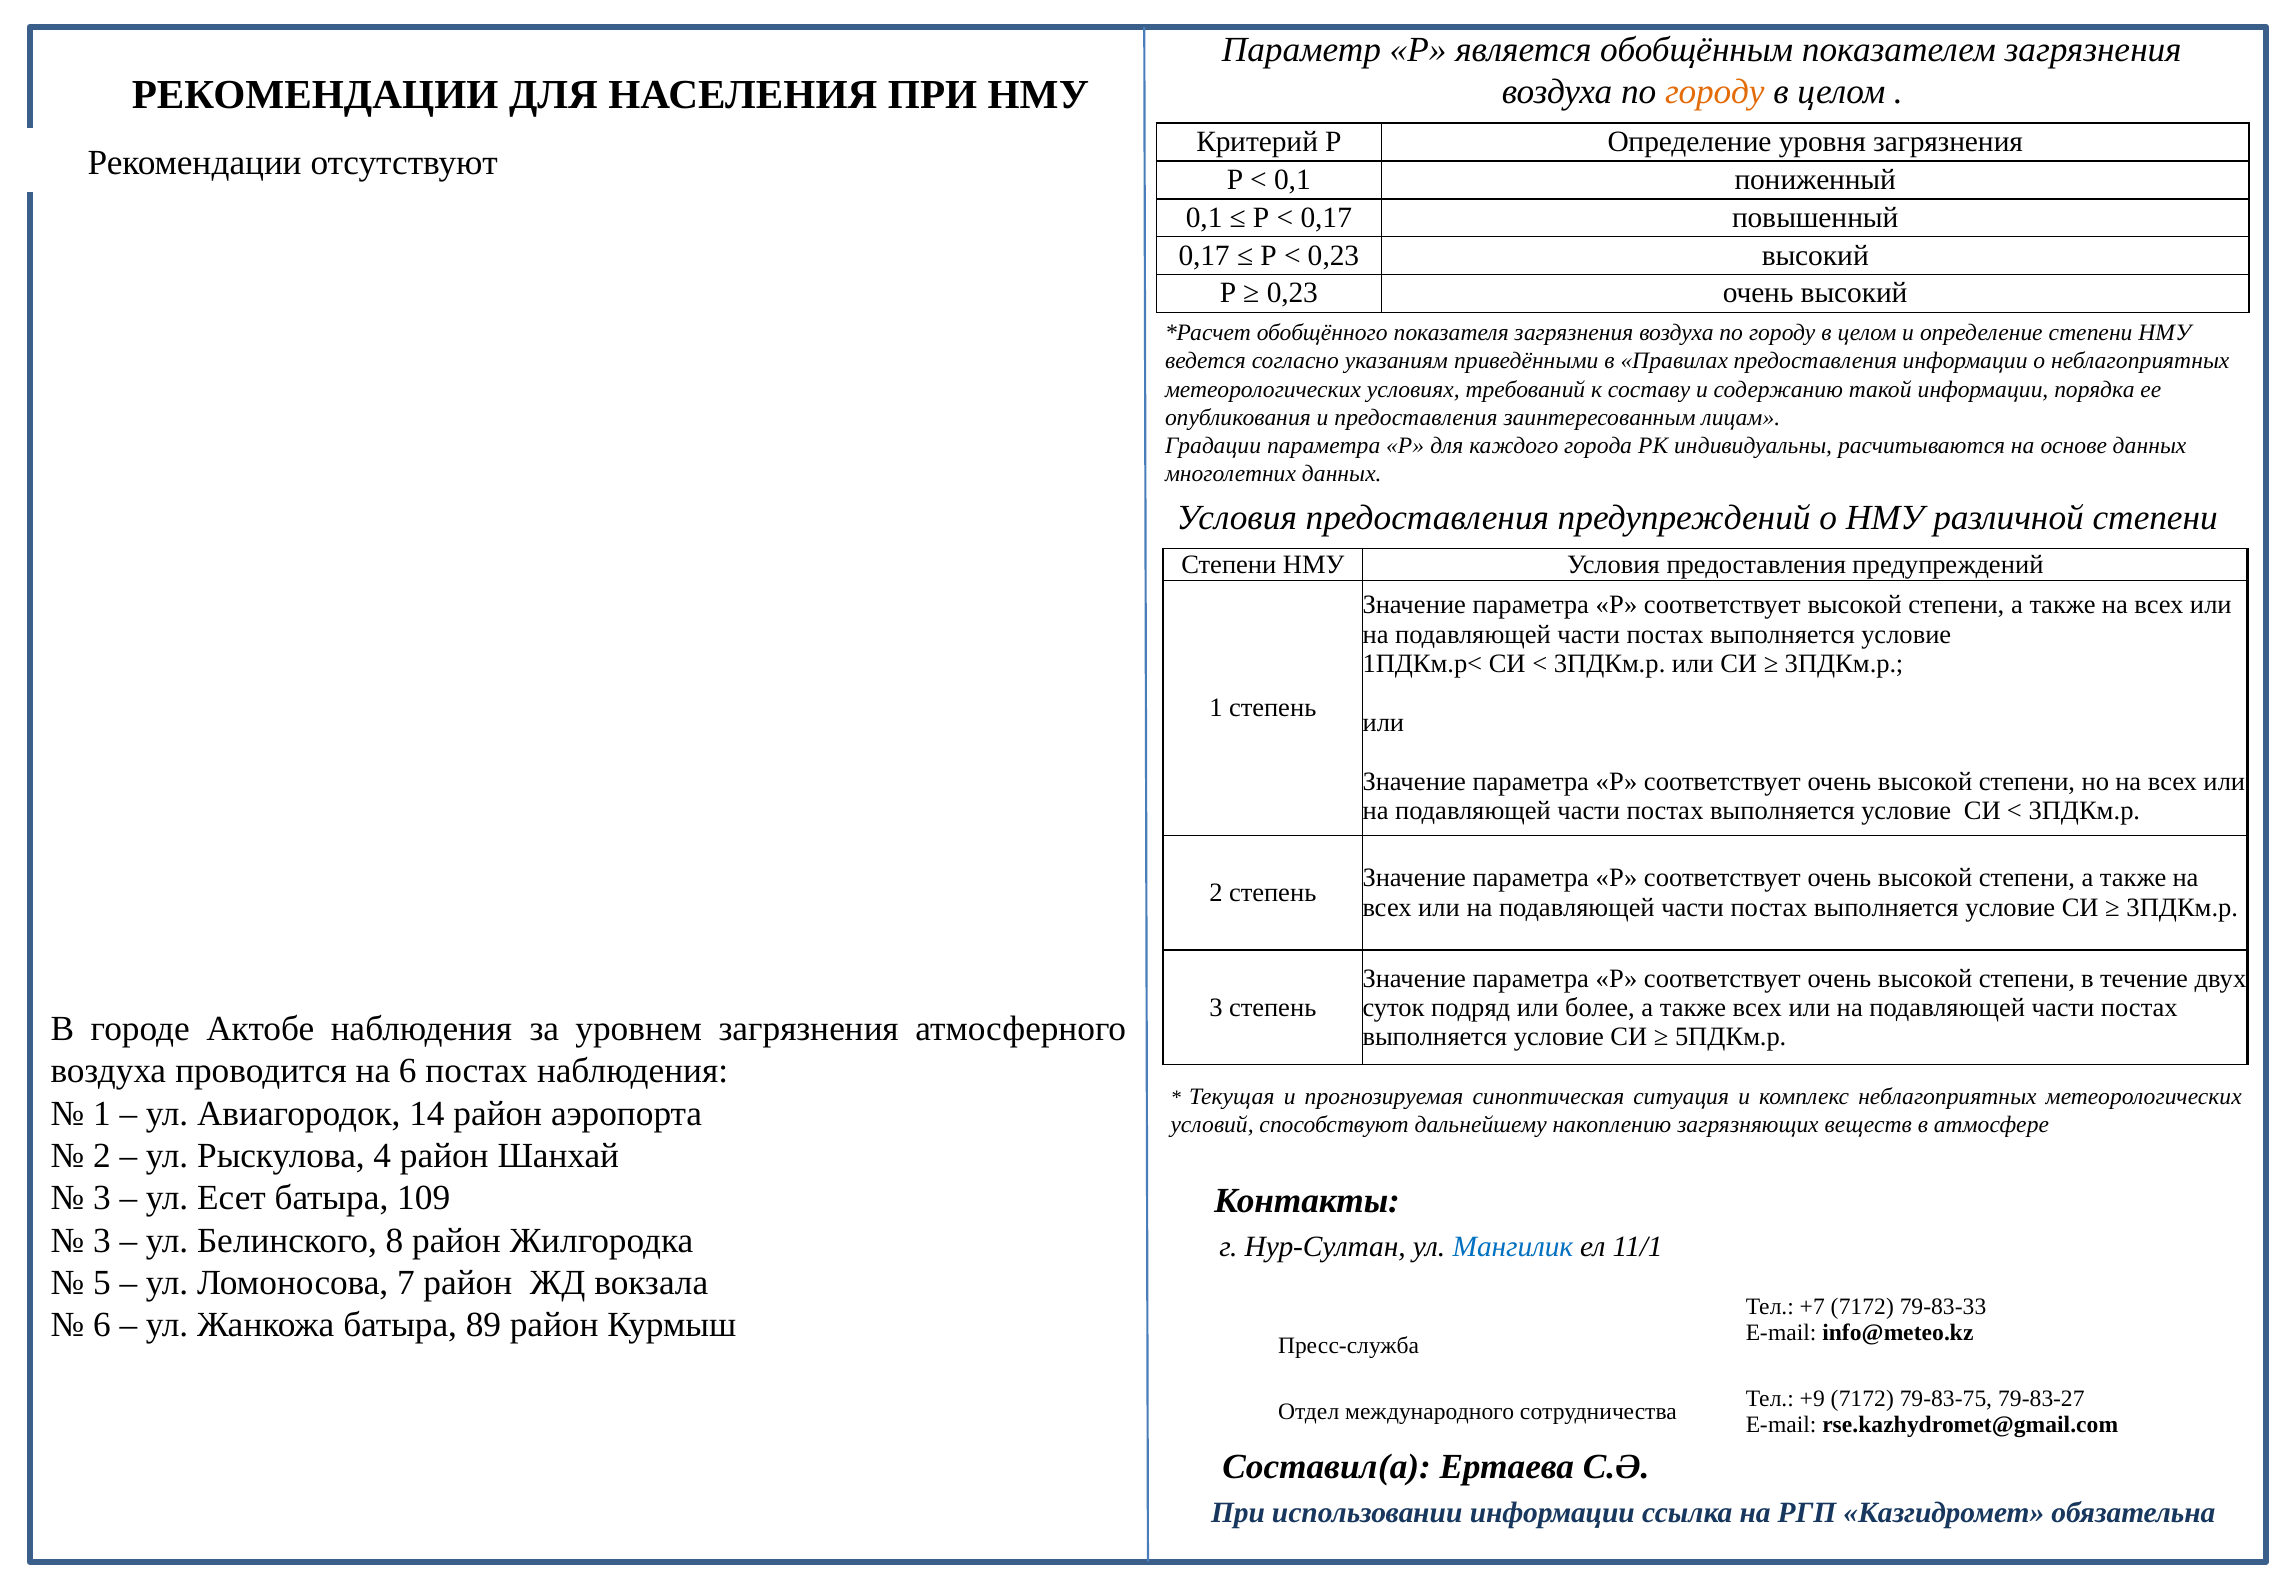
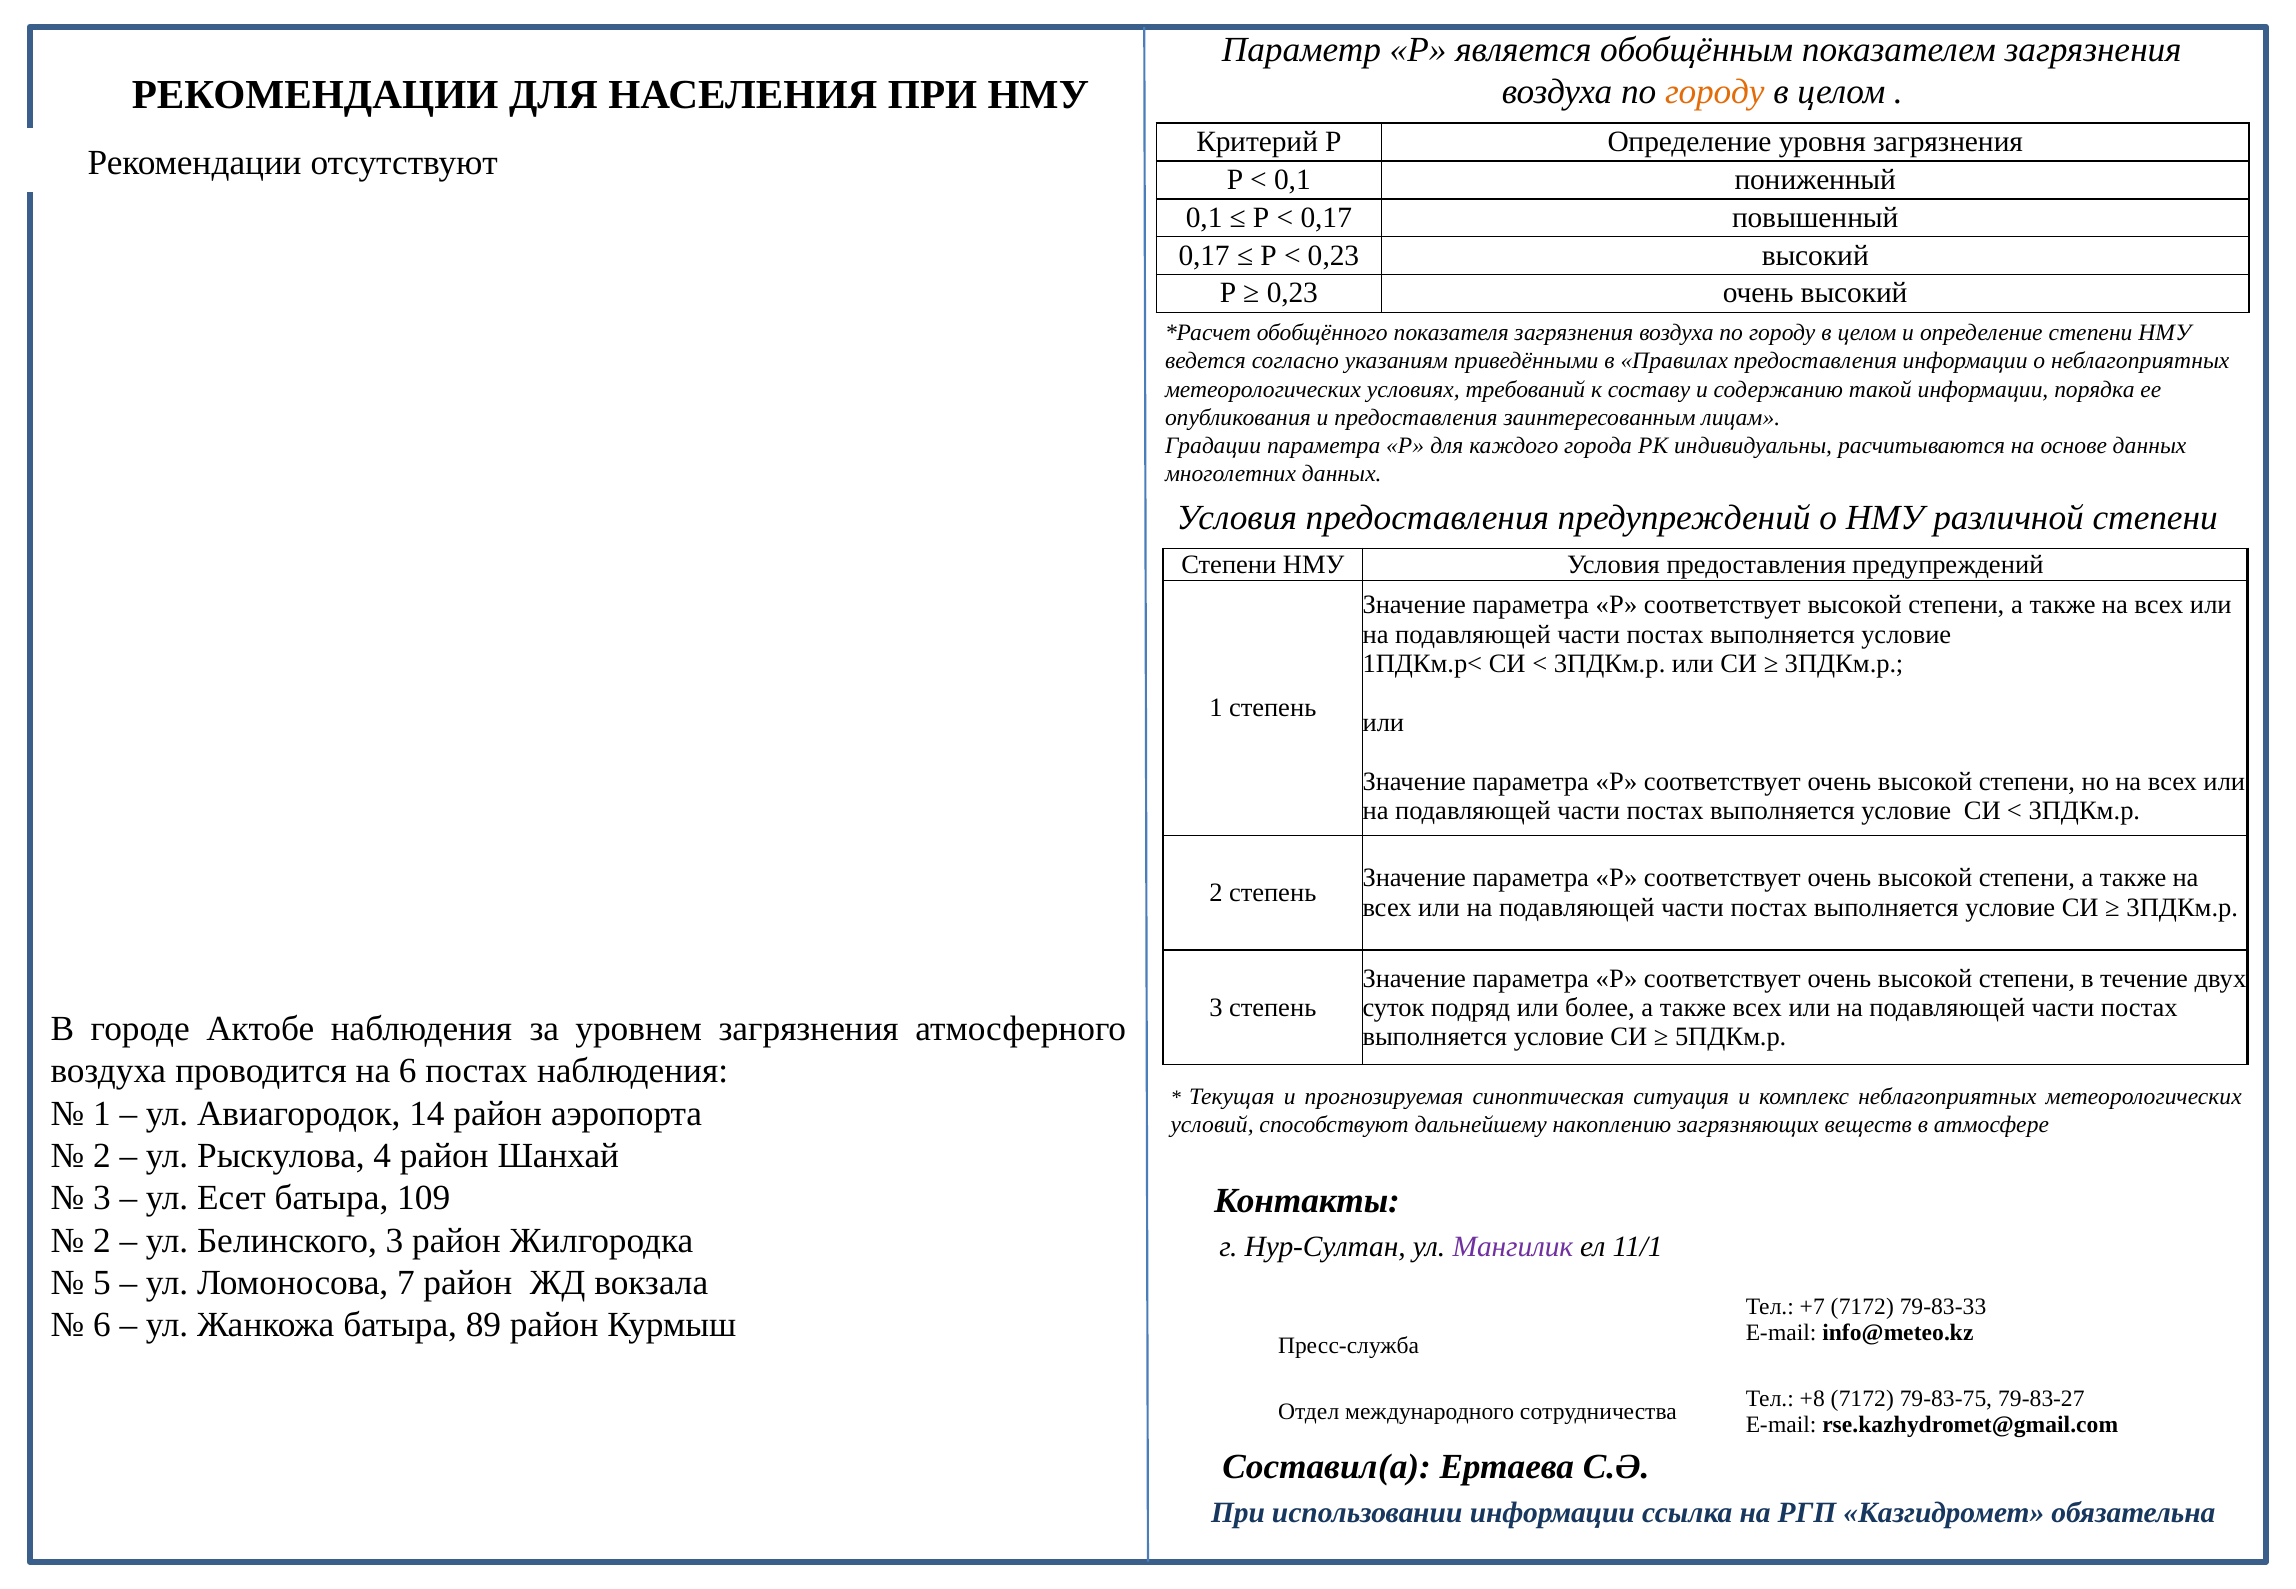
3: 3 -> 2 (102, 1241)
Белинского 8: 8 -> 3 (395, 1241)
Мангилик colour: blue -> purple (1513, 1247)
+9: +9 -> +8 (1812, 1399)
